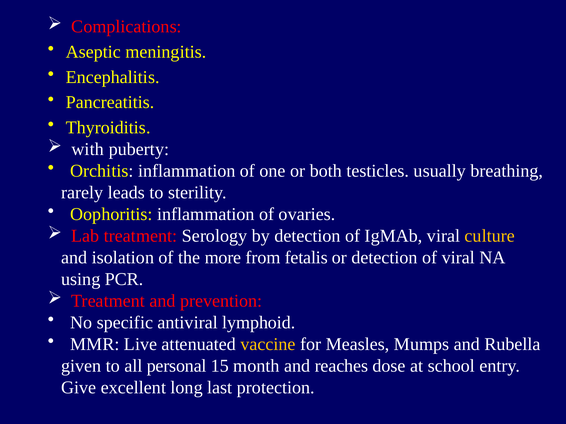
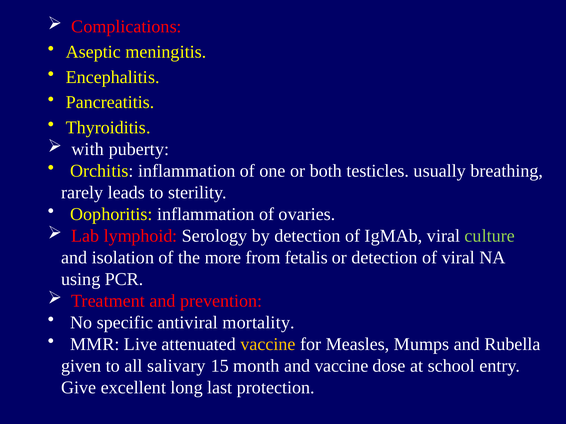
Lab treatment: treatment -> lymphoid (141, 236)
culture colour: yellow -> light green (490, 236)
lymphoid: lymphoid -> mortality (259, 323)
personal: personal -> salivary (176, 366)
and reaches: reaches -> vaccine (341, 366)
